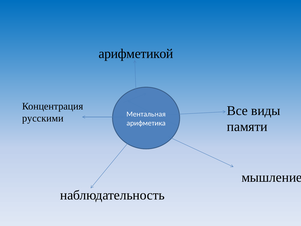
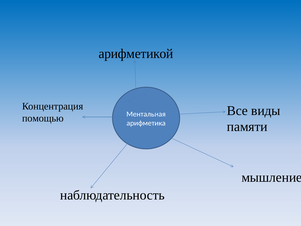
русскими: русскими -> помощью (43, 118)
